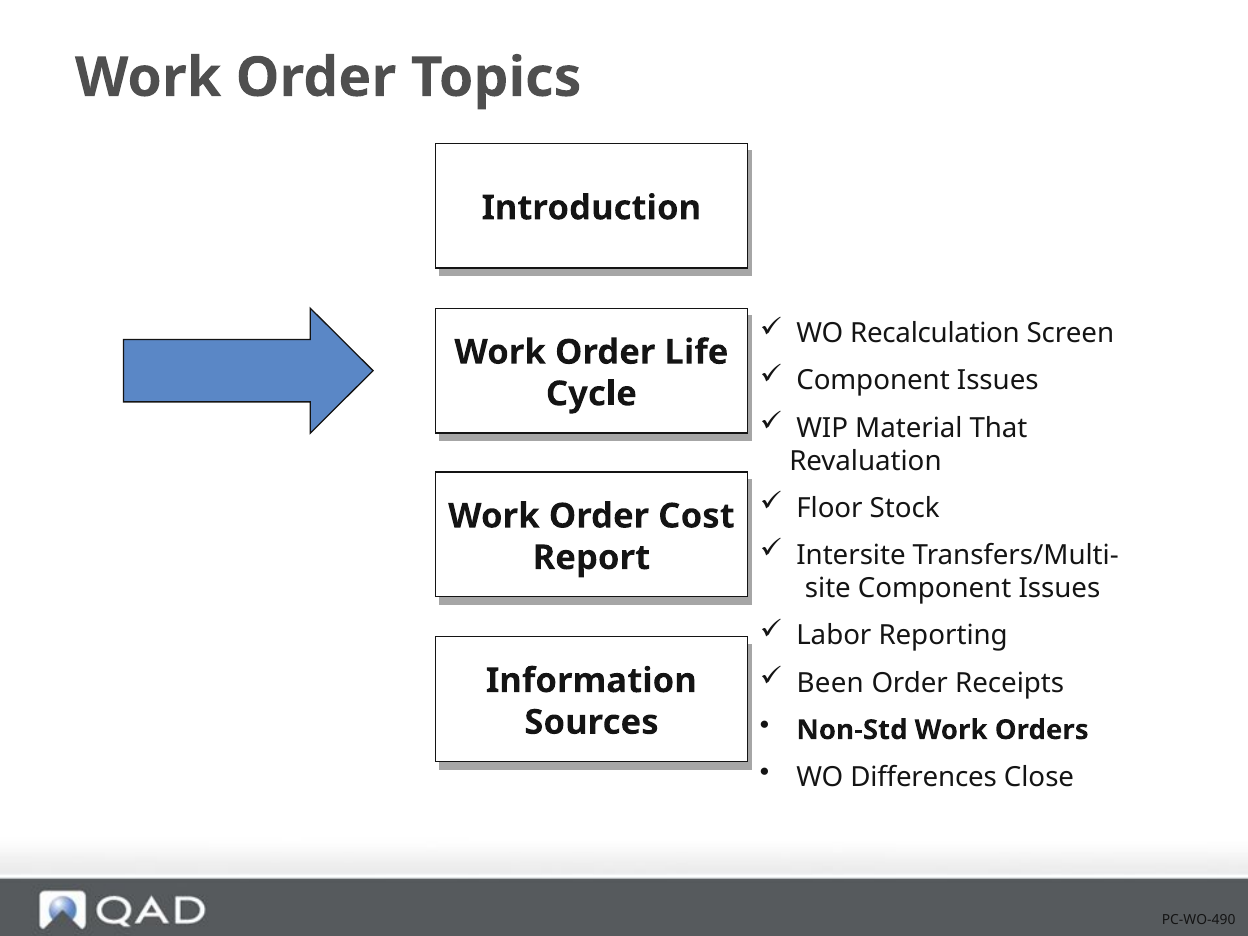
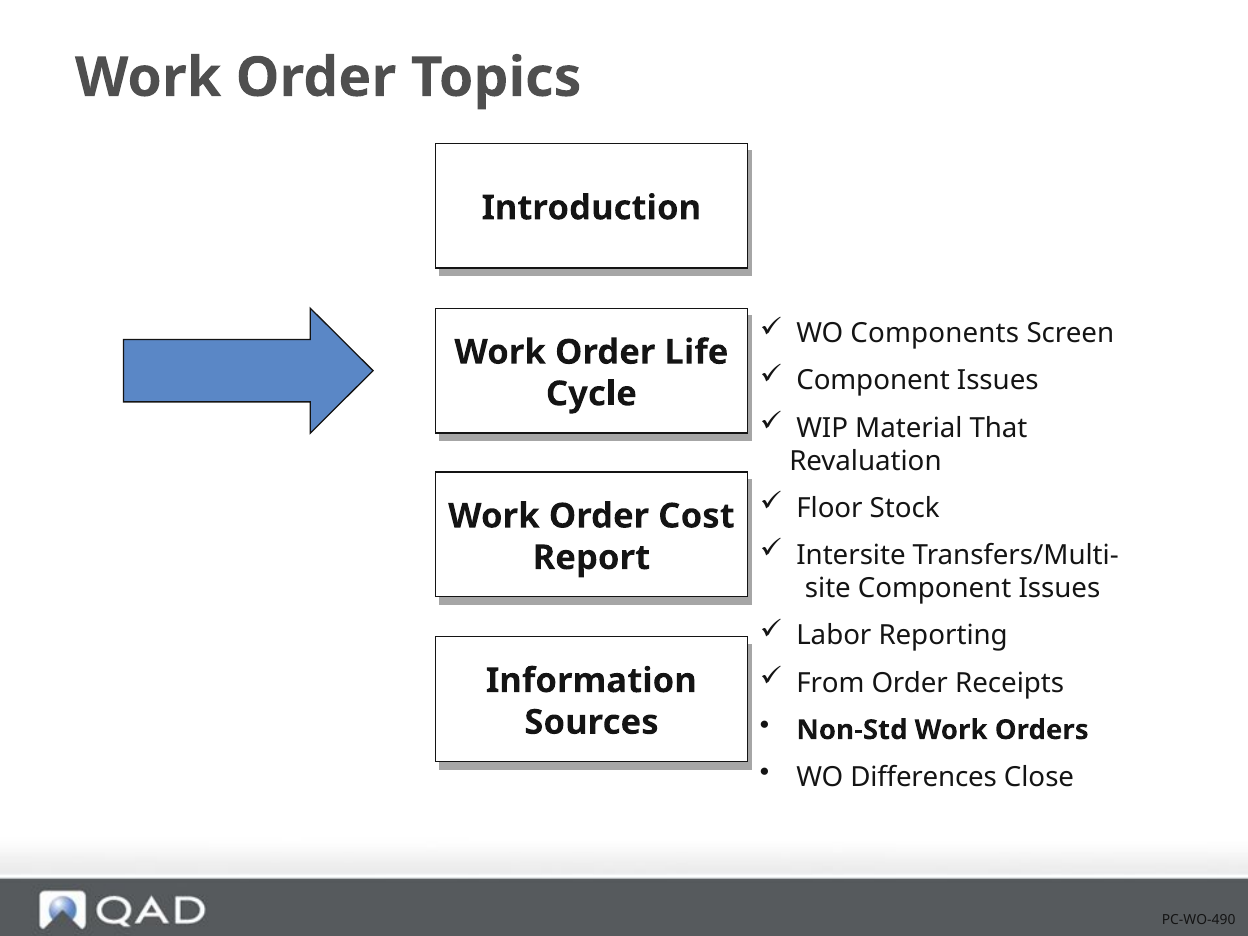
Recalculation: Recalculation -> Components (935, 334)
Been: Been -> From (830, 683)
